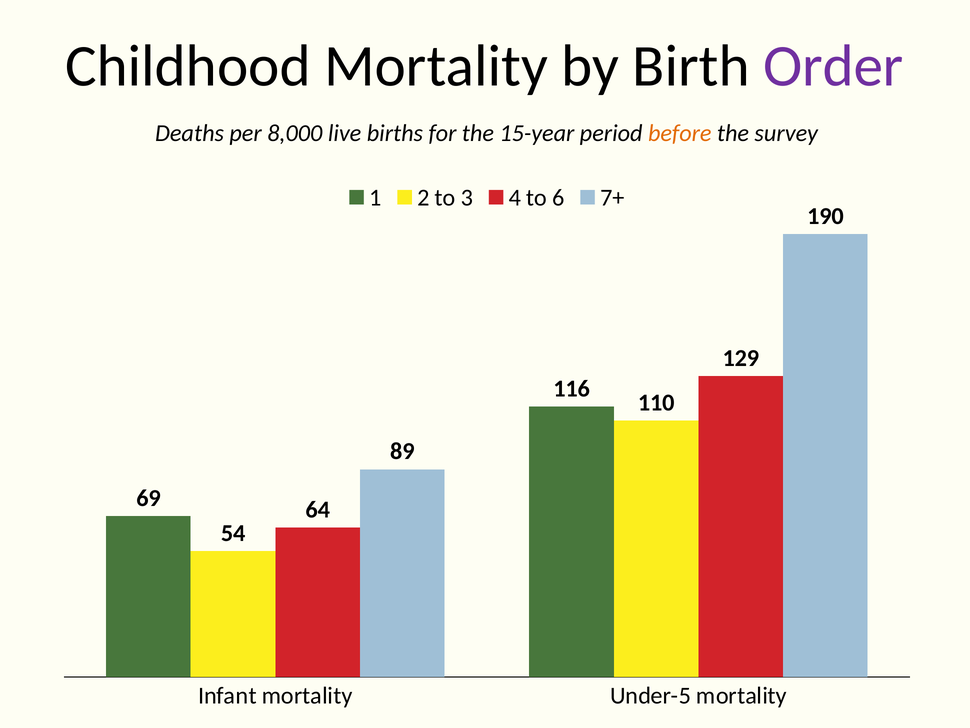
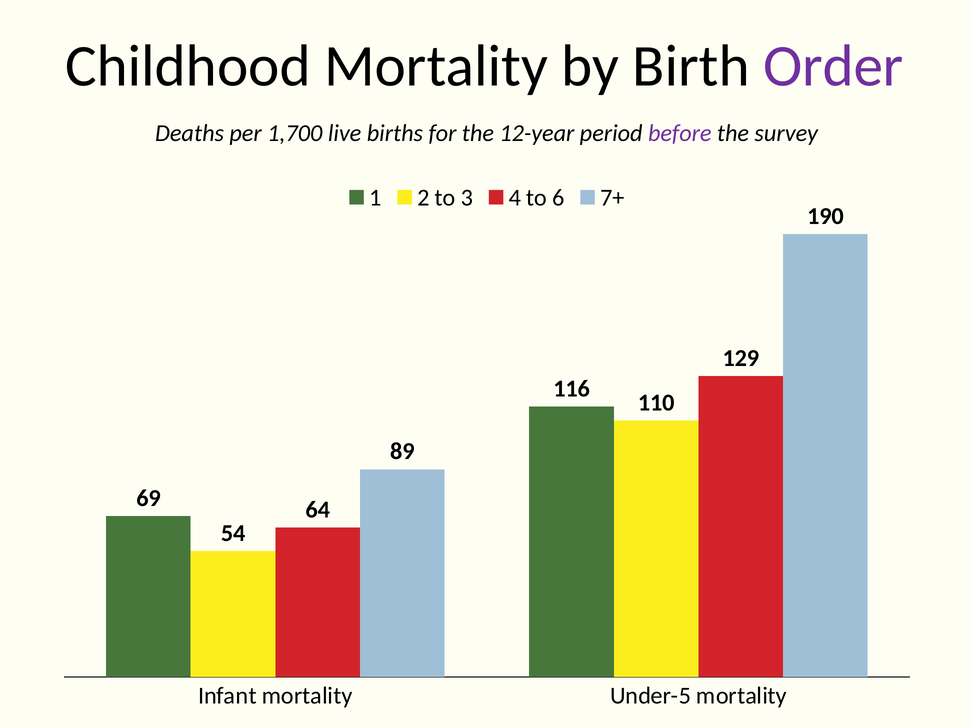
8,000: 8,000 -> 1,700 (295, 133)
15-year: 15-year -> 12-year (537, 133)
before colour: orange -> purple (680, 133)
